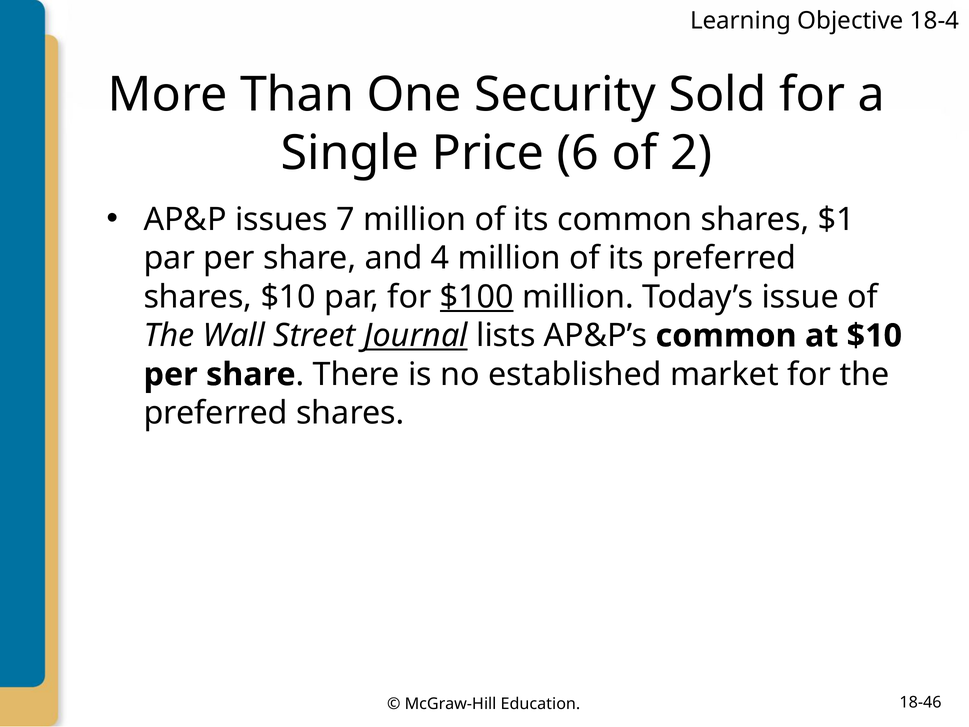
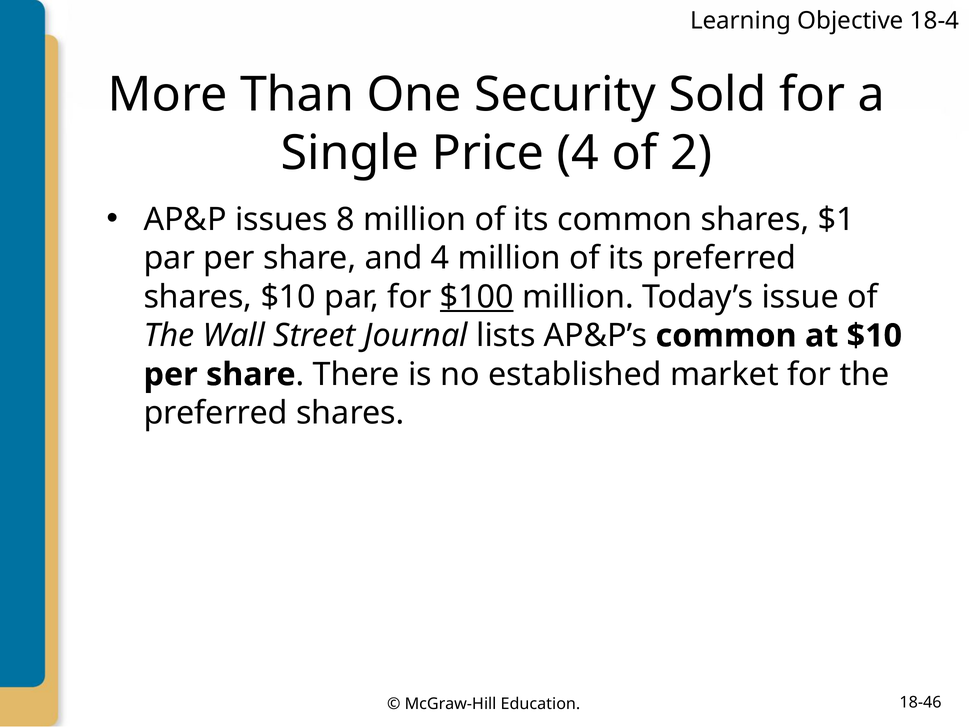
Price 6: 6 -> 4 (578, 153)
7: 7 -> 8 (345, 219)
Journal underline: present -> none (416, 336)
